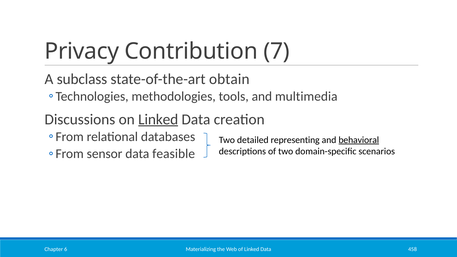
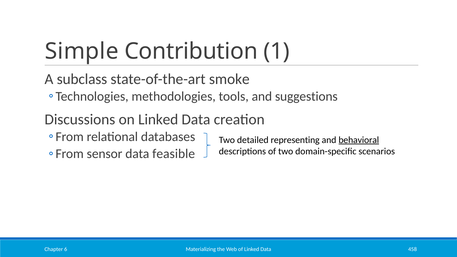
Privacy: Privacy -> Simple (82, 51)
7: 7 -> 1 (277, 51)
obtain: obtain -> smoke (229, 79)
multimedia: multimedia -> suggestions (306, 96)
Linked underline: present -> none (158, 119)
